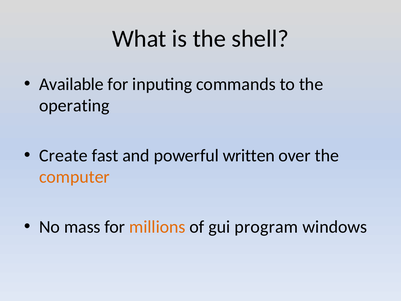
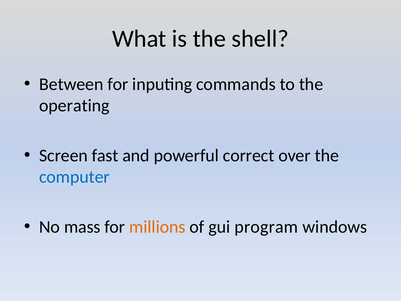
Available: Available -> Between (71, 84)
Create: Create -> Screen (64, 155)
written: written -> correct (249, 155)
computer colour: orange -> blue (74, 177)
